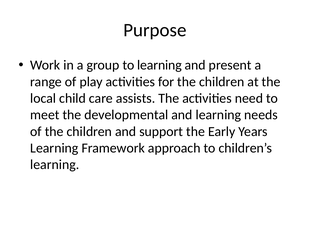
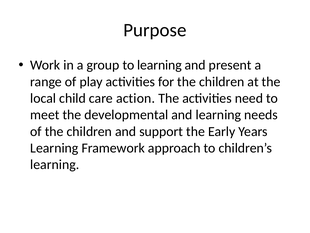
assists: assists -> action (136, 98)
